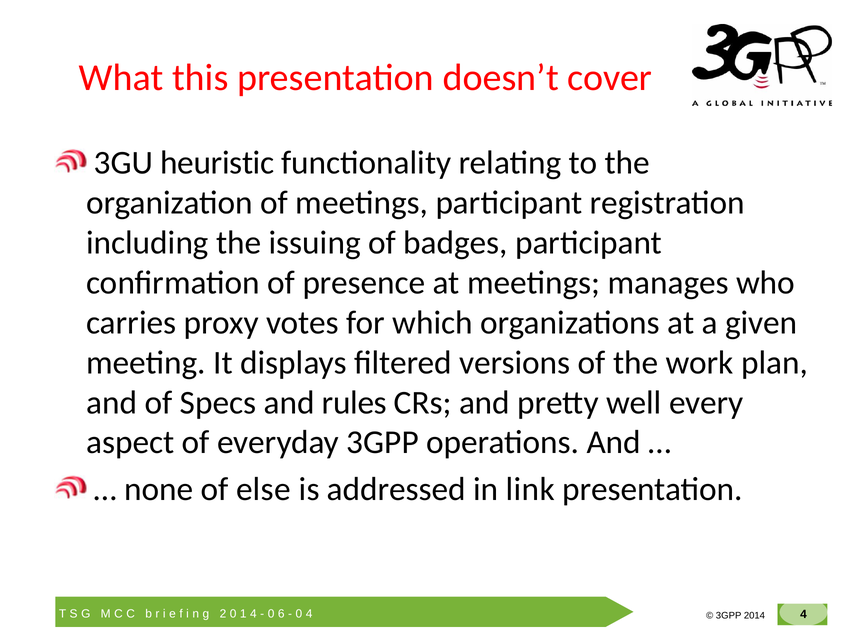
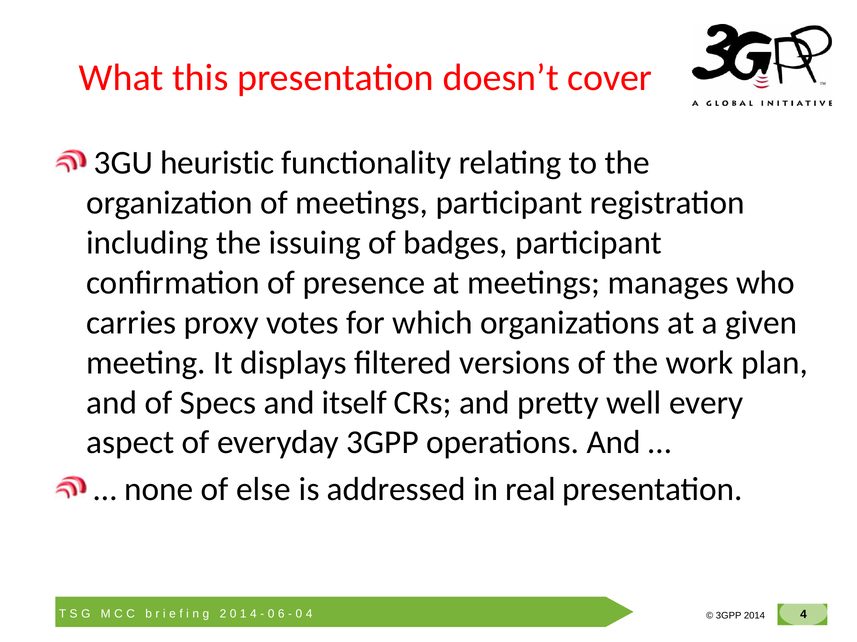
rules: rules -> itself (354, 403)
link: link -> real (531, 490)
